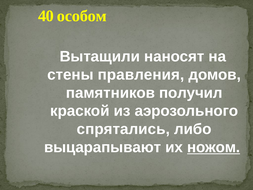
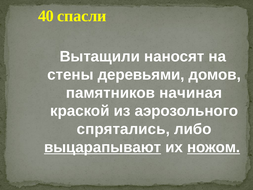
особом: особом -> спасли (82, 16)
правления: правления -> деревьями (141, 75)
получил: получил -> начиная (191, 93)
выцарапывают underline: none -> present (103, 147)
